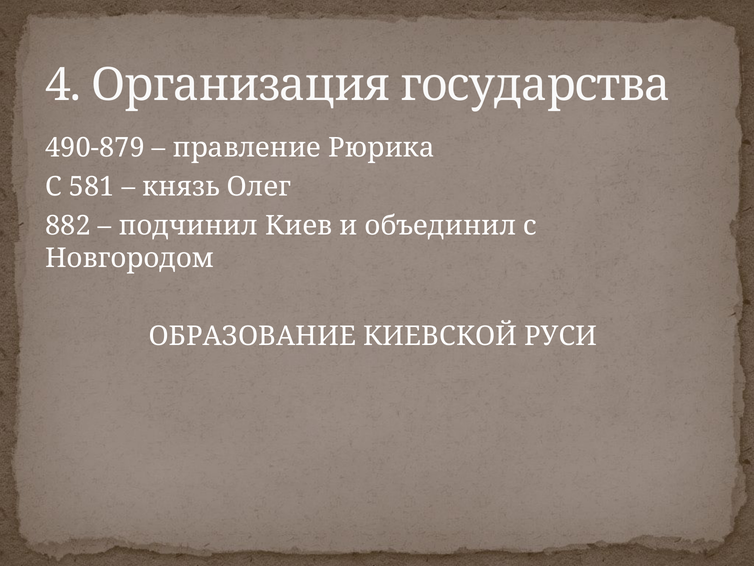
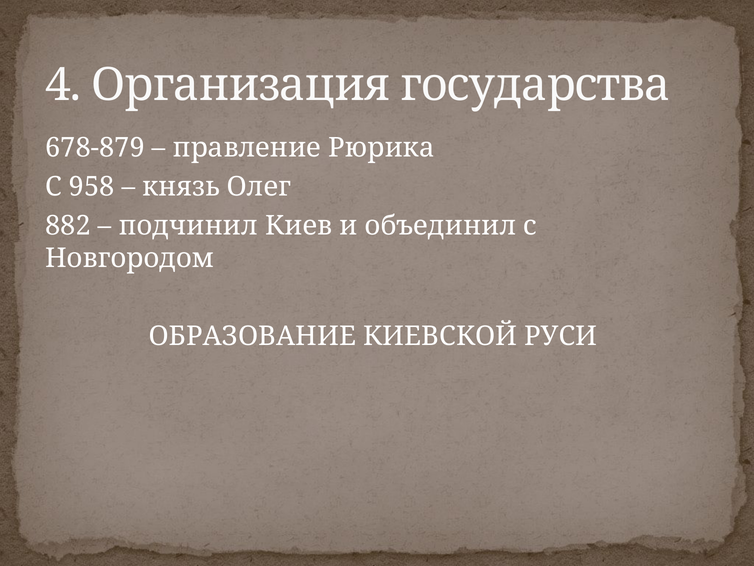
490-879: 490-879 -> 678-879 (95, 148)
581: 581 -> 958 (92, 187)
